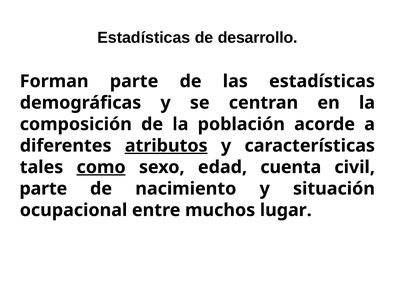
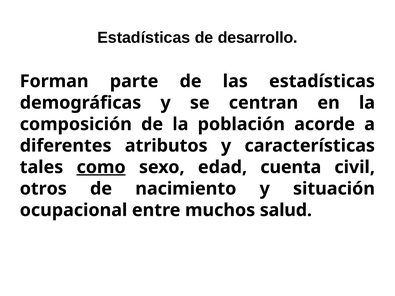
atributos underline: present -> none (166, 146)
parte: parte -> otros (43, 189)
lugar: lugar -> salud (286, 210)
